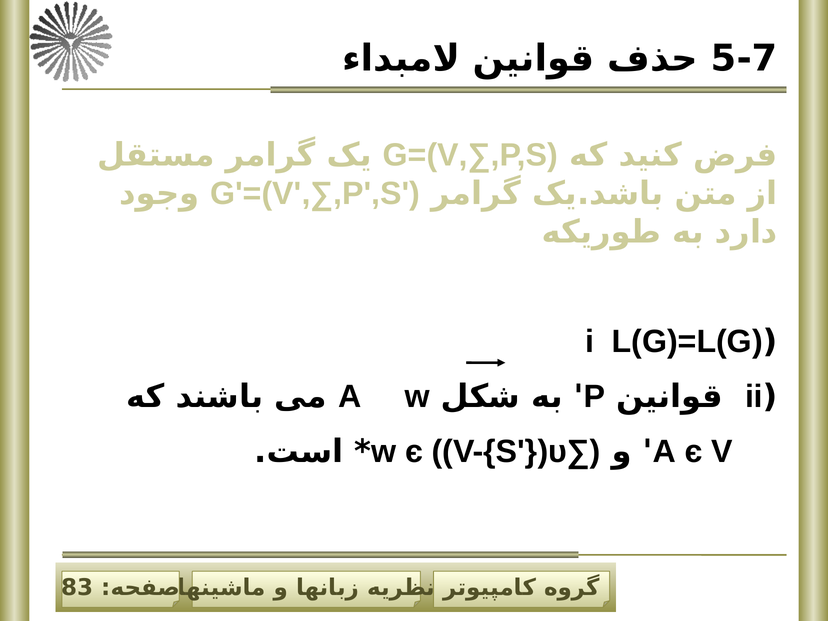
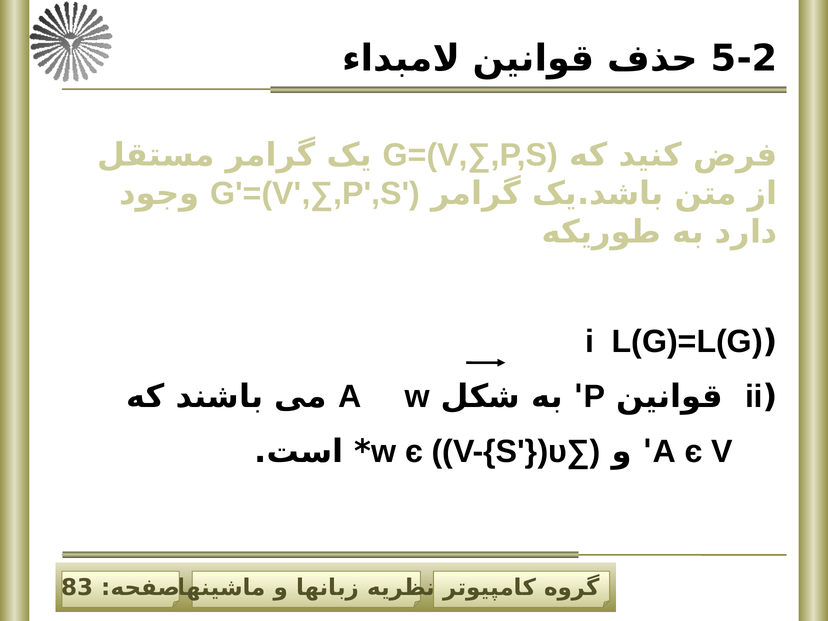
5-7: 5-7 -> 5-2 (744, 59)
